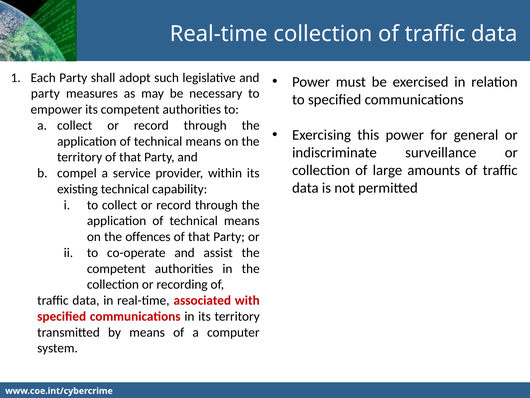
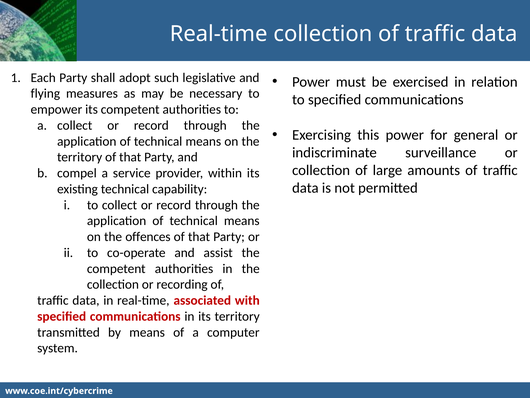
party: party -> flying (45, 93)
